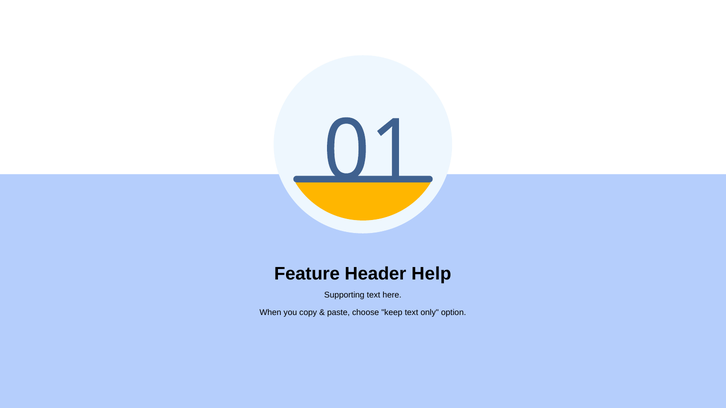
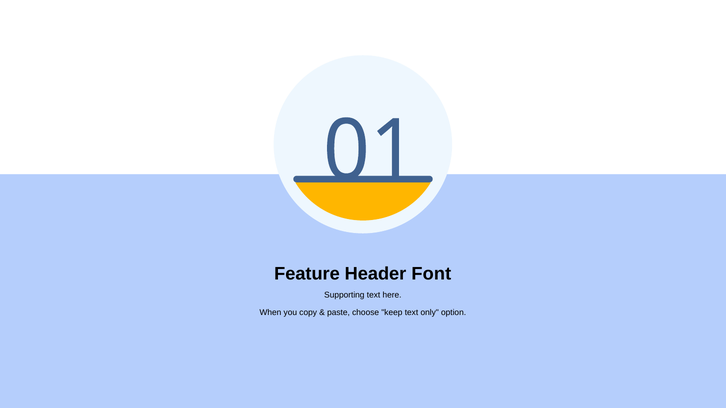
Help: Help -> Font (431, 274)
